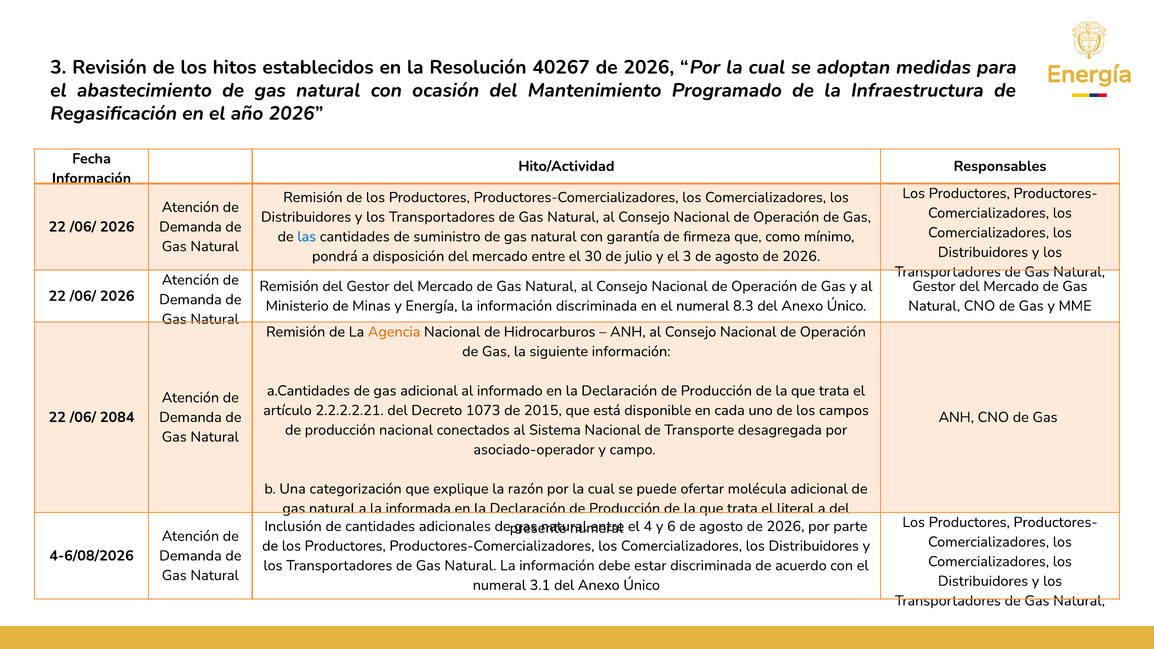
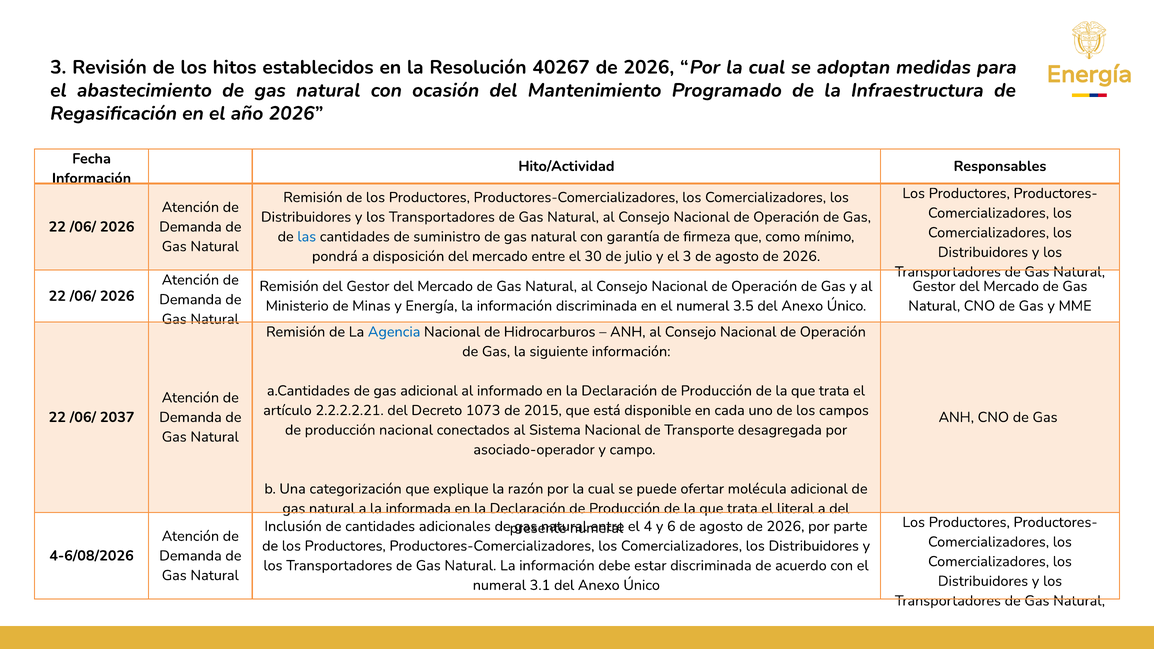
8.3: 8.3 -> 3.5 (743, 306)
Agencia colour: orange -> blue (394, 332)
2084: 2084 -> 2037 (117, 417)
